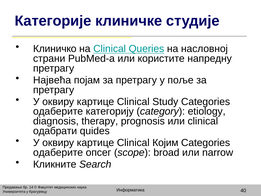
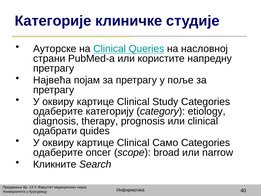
Клиничко: Клиничко -> Ауторске (55, 49)
Којим: Којим -> Само (165, 143)
